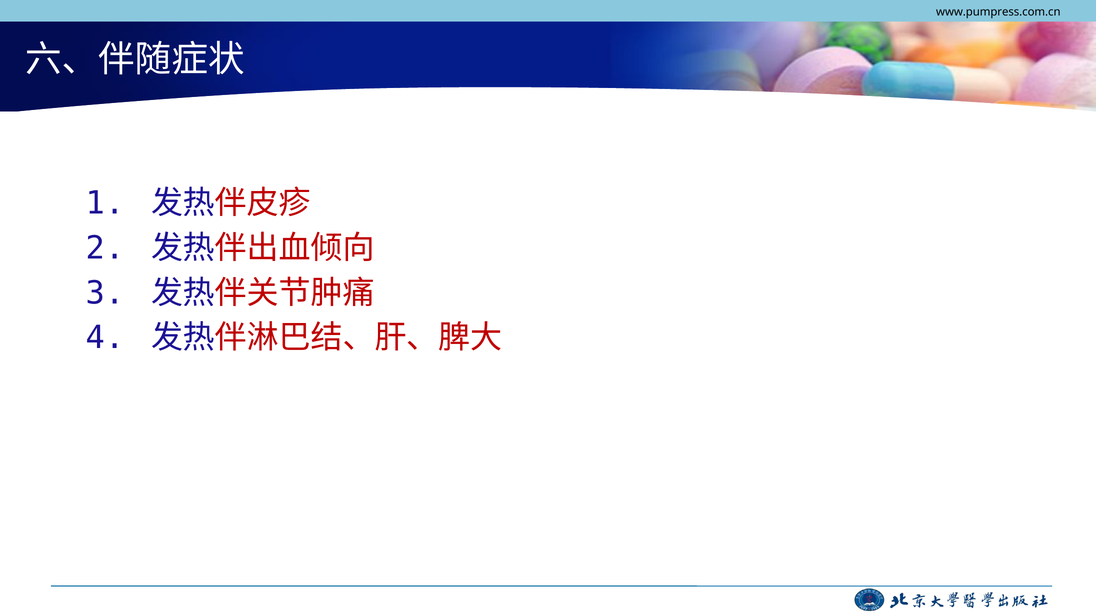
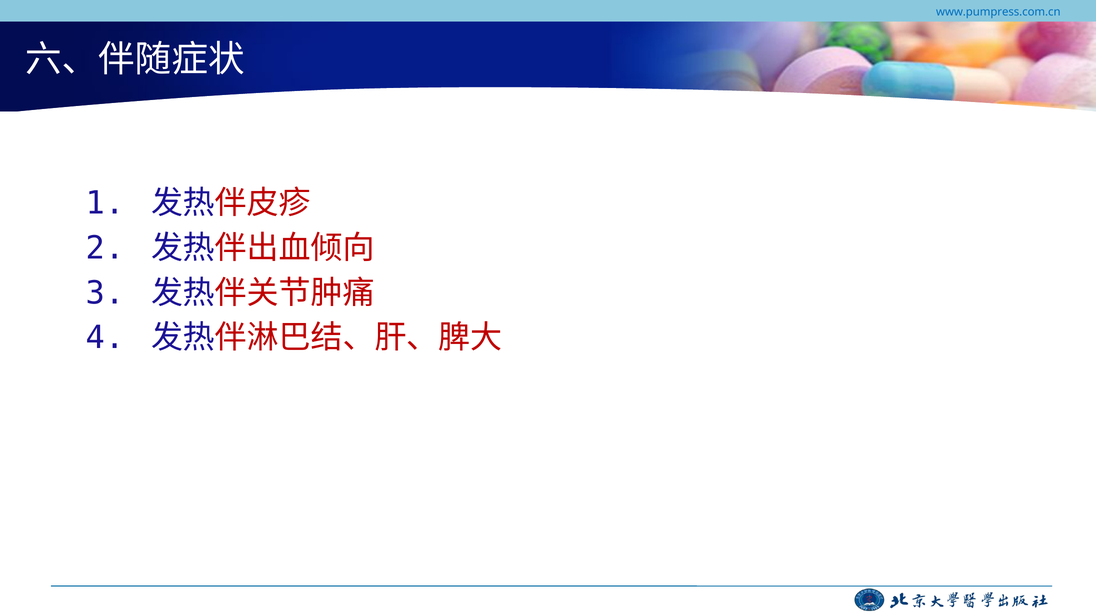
www.pumpress.com.cn colour: black -> blue (998, 12)
